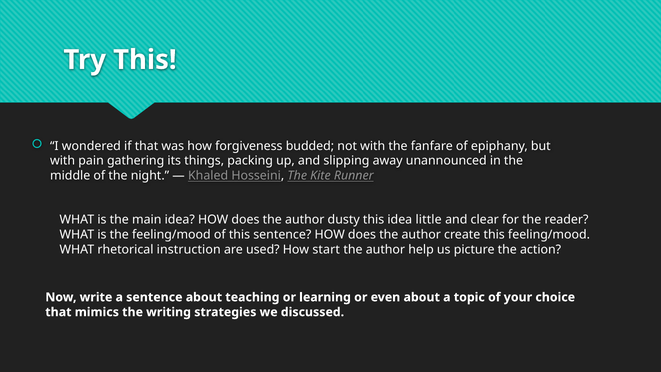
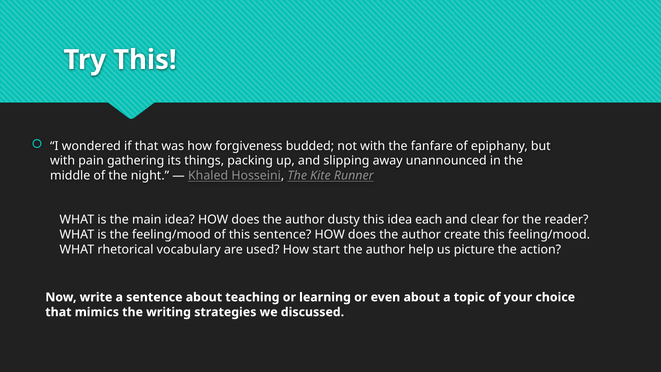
little: little -> each (429, 220)
instruction: instruction -> vocabulary (189, 249)
